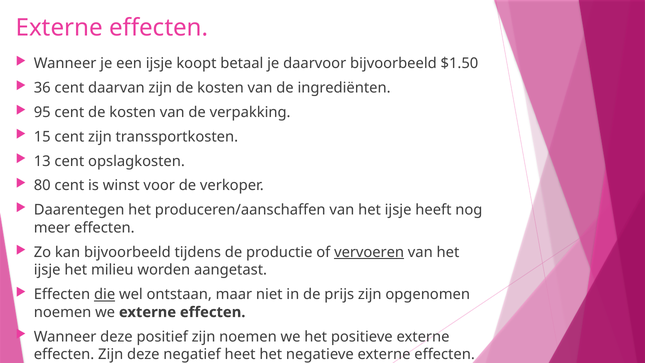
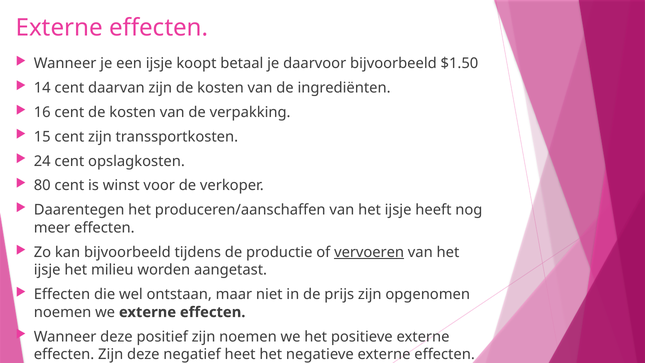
36: 36 -> 14 (42, 88)
95: 95 -> 16 (42, 112)
13: 13 -> 24 (42, 161)
die underline: present -> none (105, 294)
